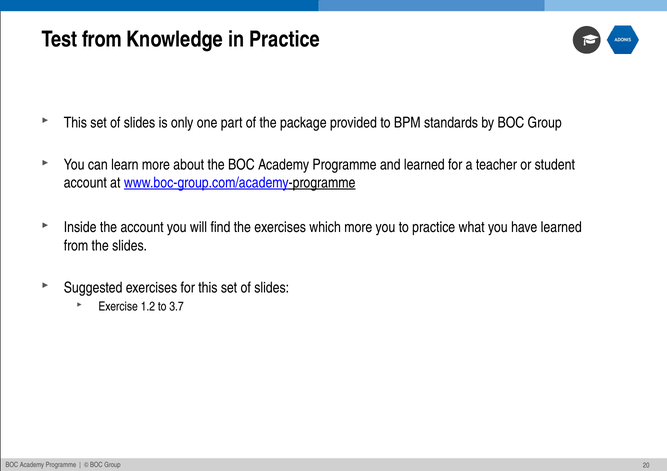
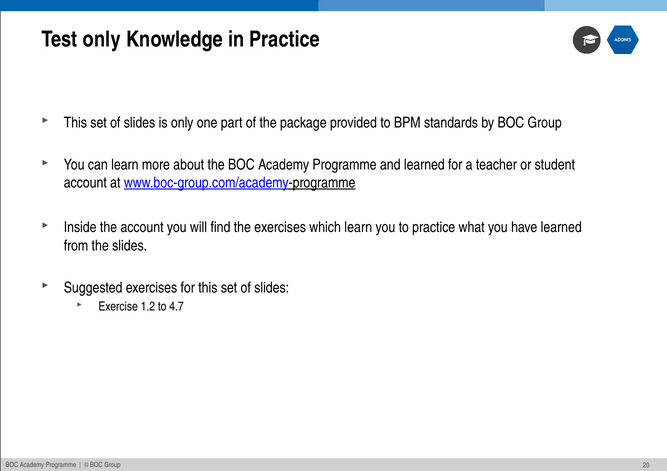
Test from: from -> only (102, 39)
which more: more -> learn (358, 228)
3.7: 3.7 -> 4.7 (177, 307)
